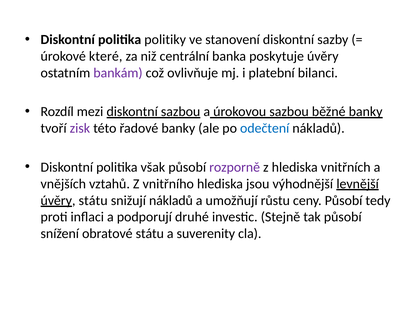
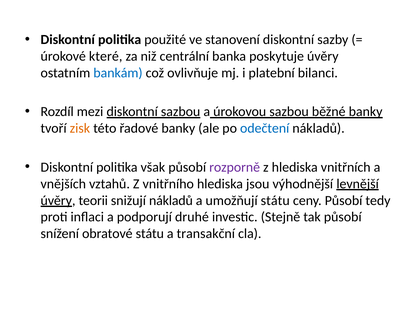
politiky: politiky -> použité (165, 40)
bankám colour: purple -> blue (118, 73)
zisk colour: purple -> orange (80, 128)
úvěry státu: státu -> teorii (93, 200)
umožňují růstu: růstu -> státu (275, 200)
suverenity: suverenity -> transakční (206, 234)
